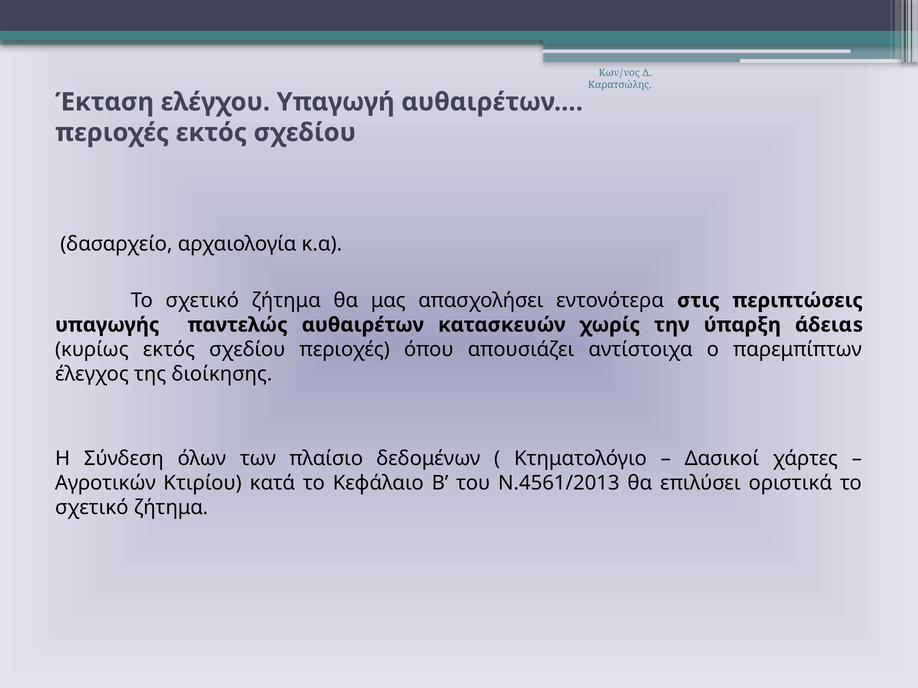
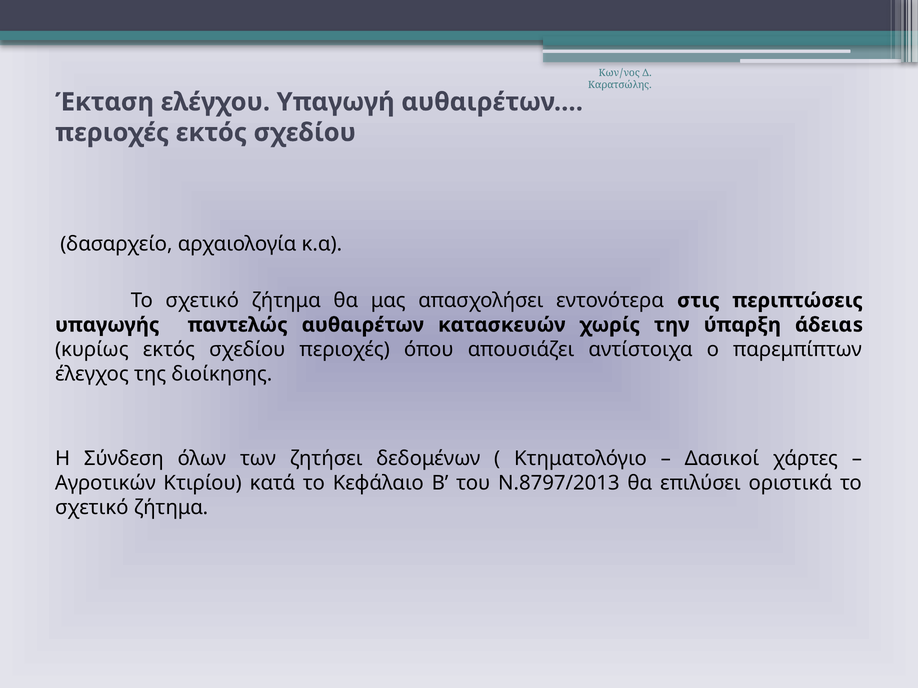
πλαίσιο: πλαίσιο -> ζητήσει (326, 459)
Ν.4561/2013: Ν.4561/2013 -> Ν.8797/2013 (559, 483)
